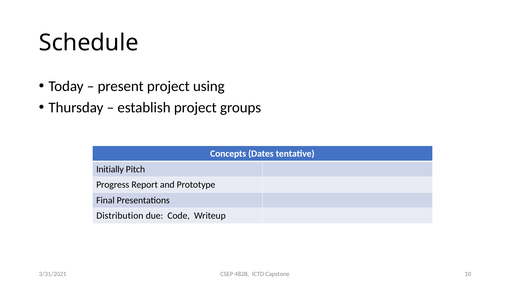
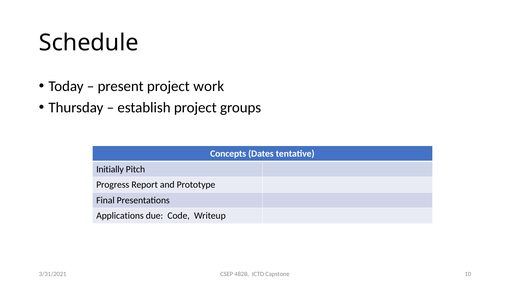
using: using -> work (209, 86)
Distribution: Distribution -> Applications (120, 216)
